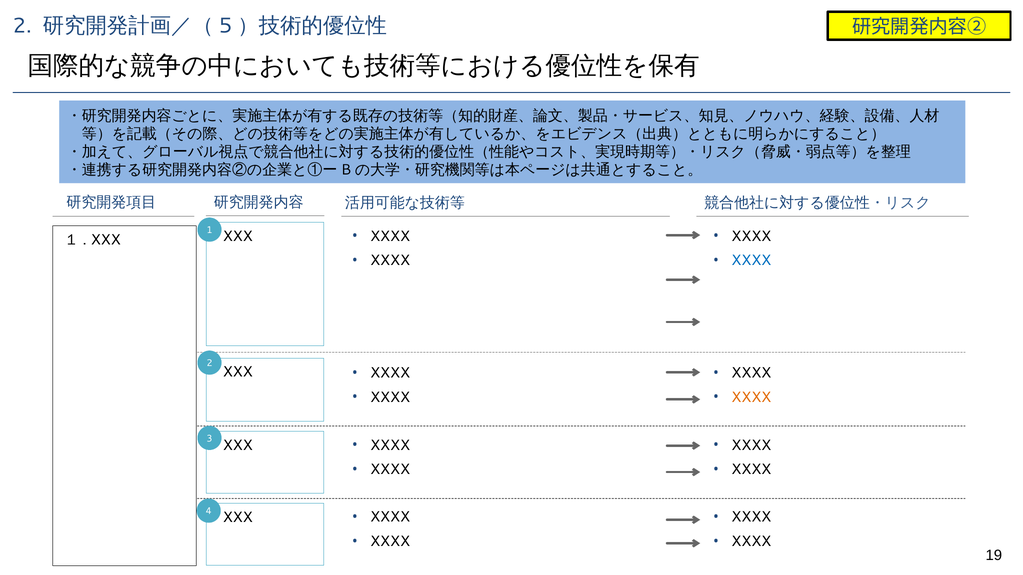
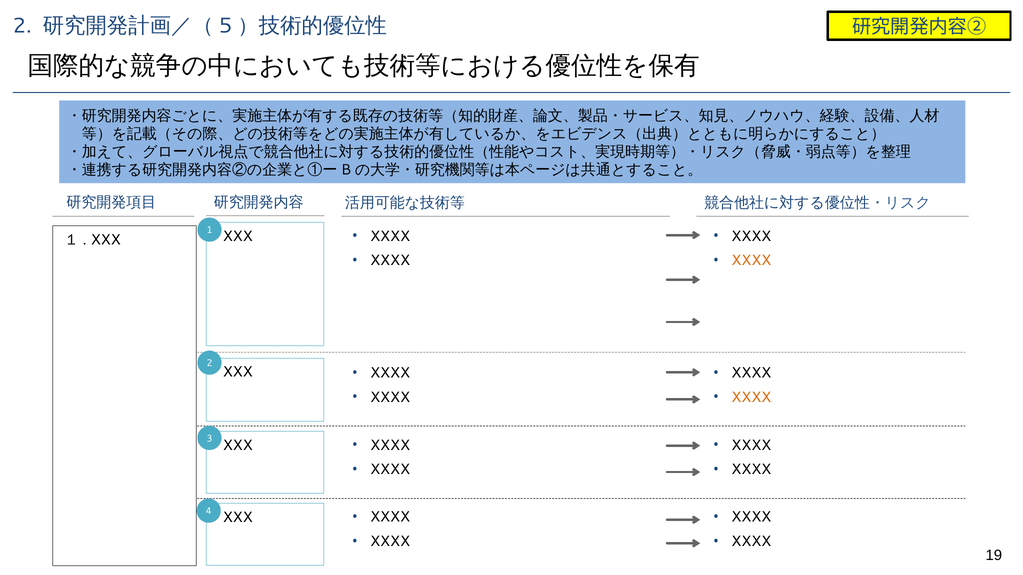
XXXX colour: blue -> orange (751, 261)
